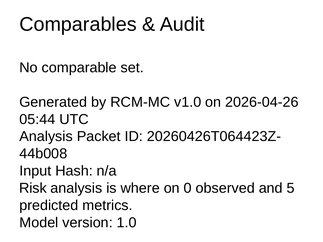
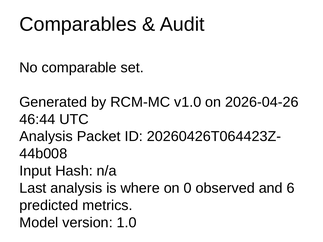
05:44: 05:44 -> 46:44 (37, 119)
Risk: Risk -> Last (33, 188)
5: 5 -> 6 (291, 188)
